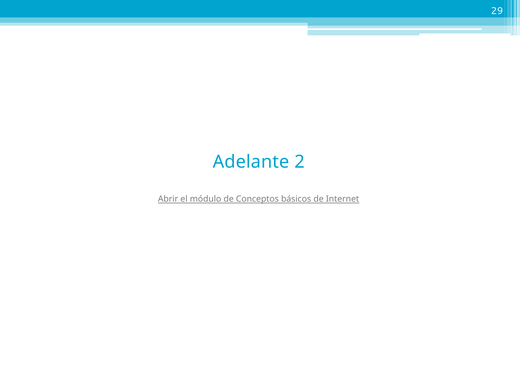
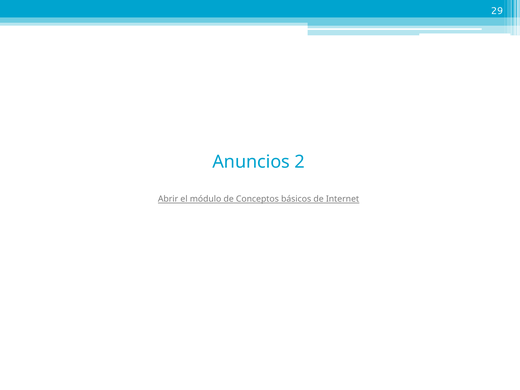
Adelante: Adelante -> Anuncios (251, 162)
